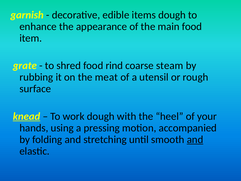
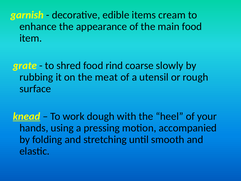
items dough: dough -> cream (172, 15)
steam: steam -> slowly (170, 66)
and underline: present -> none (195, 139)
